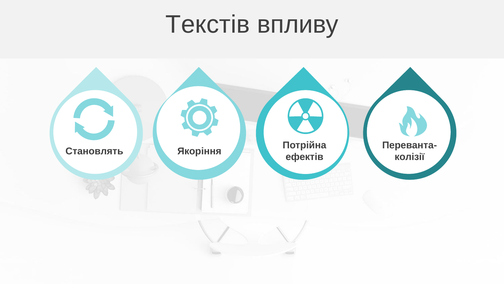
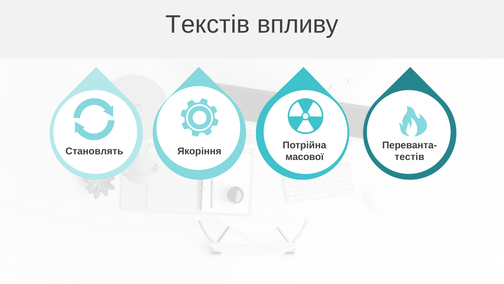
ефектів: ефектів -> масової (305, 157)
колізії: колізії -> тестів (409, 157)
